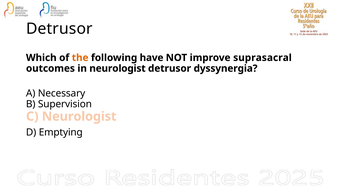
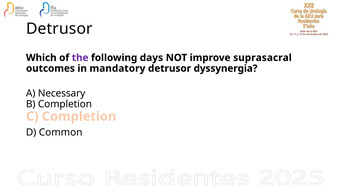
the colour: orange -> purple (80, 58)
have: have -> days (151, 58)
in neurologist: neurologist -> mandatory (117, 68)
B Supervision: Supervision -> Completion (65, 104)
C Neurologist: Neurologist -> Completion (79, 116)
Emptying: Emptying -> Common (61, 132)
